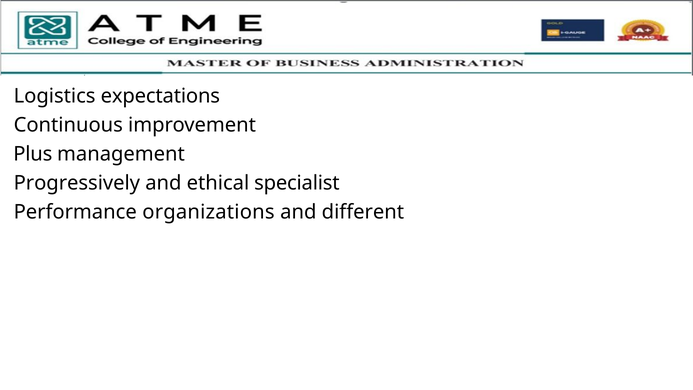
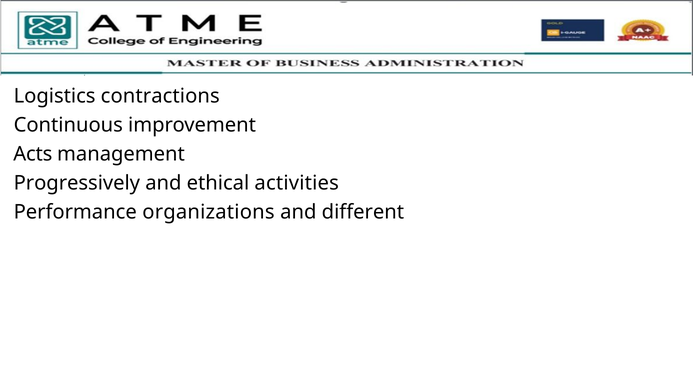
expectations: expectations -> contractions (160, 96)
Plus: Plus -> Acts (33, 154)
specialist: specialist -> activities (297, 183)
